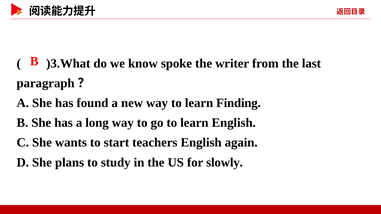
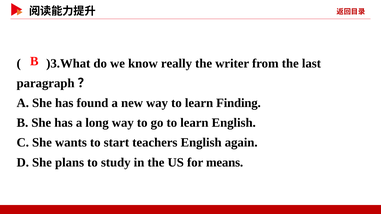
spoke: spoke -> really (176, 64)
slowly: slowly -> means (225, 163)
